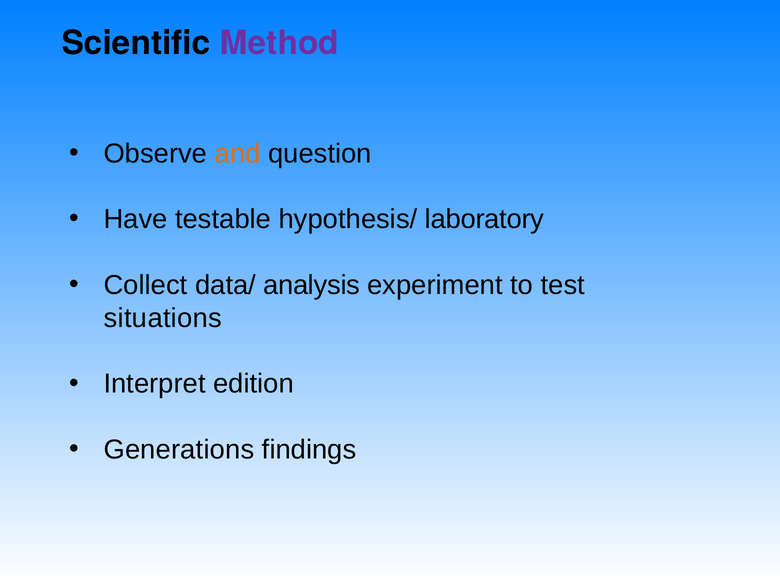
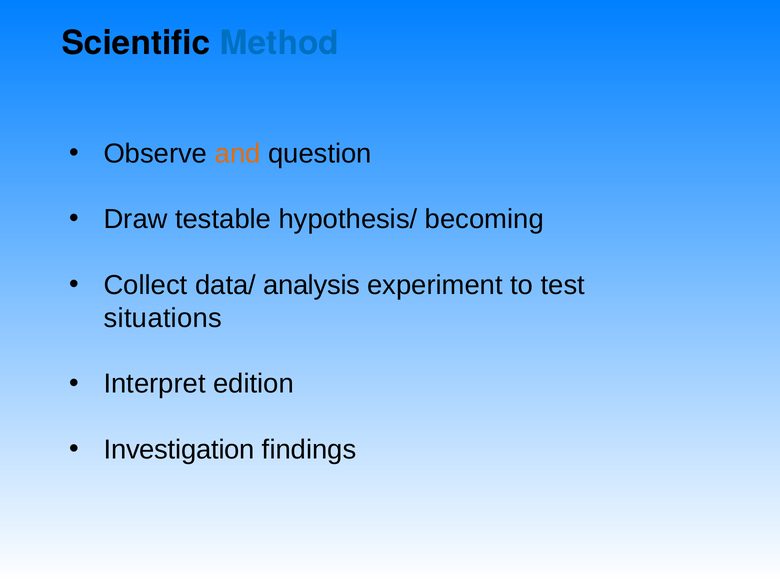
Method colour: purple -> blue (279, 43)
Have: Have -> Draw (136, 219)
laboratory: laboratory -> becoming (484, 219)
Generations: Generations -> Investigation (179, 450)
